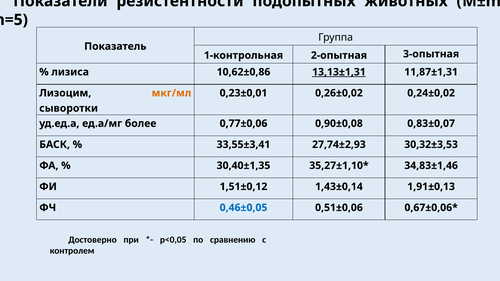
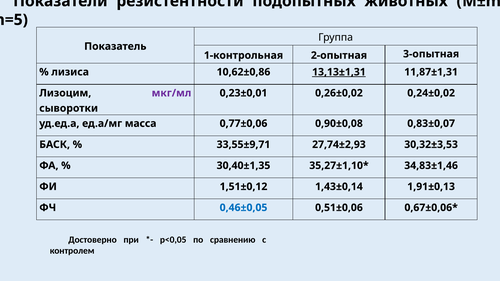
мкг/мл colour: orange -> purple (171, 93)
более: более -> масса (141, 124)
33,55±3,41: 33,55±3,41 -> 33,55±9,71 (243, 145)
